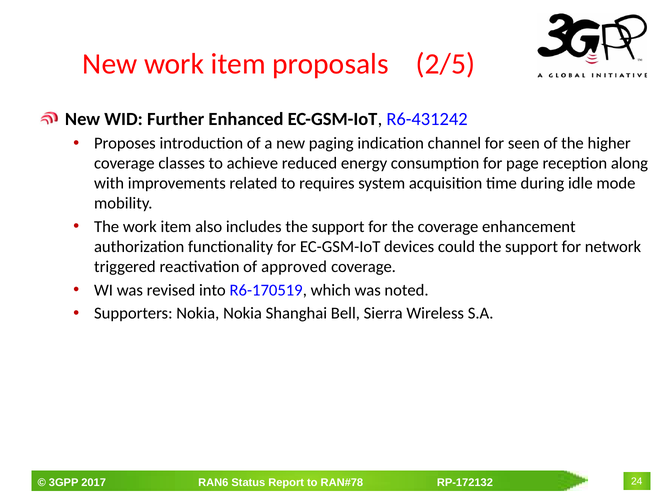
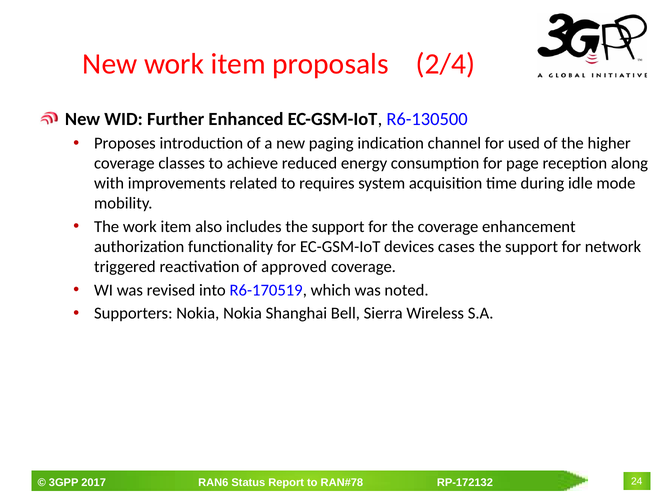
2/5: 2/5 -> 2/4 (445, 64)
R6-431242: R6-431242 -> R6-130500 (427, 119)
seen: seen -> used (524, 143)
could: could -> cases (456, 247)
